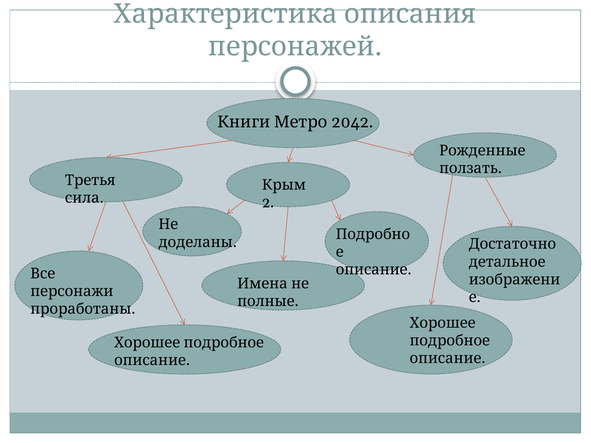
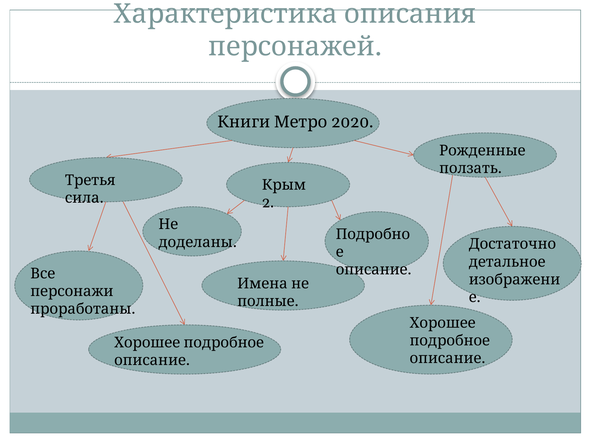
2042: 2042 -> 2020 (352, 122)
